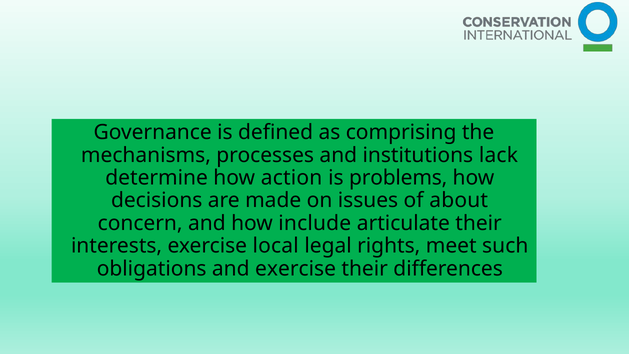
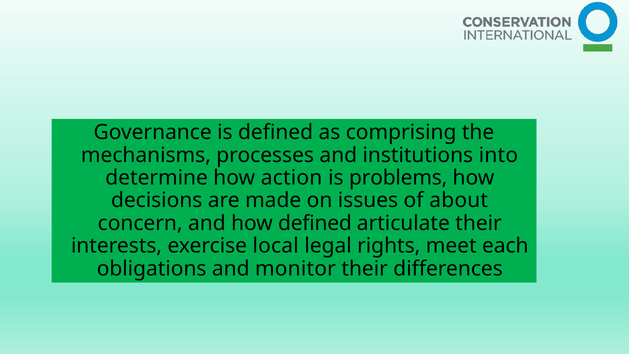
lack: lack -> into (498, 155)
how include: include -> defined (315, 223)
such: such -> each (505, 246)
and exercise: exercise -> monitor (295, 268)
